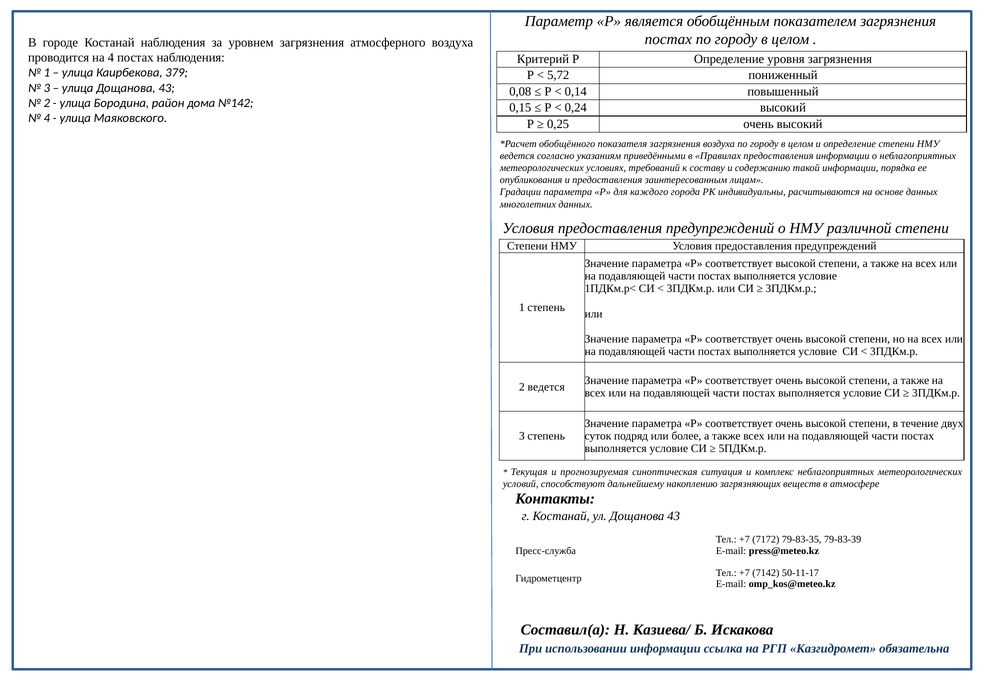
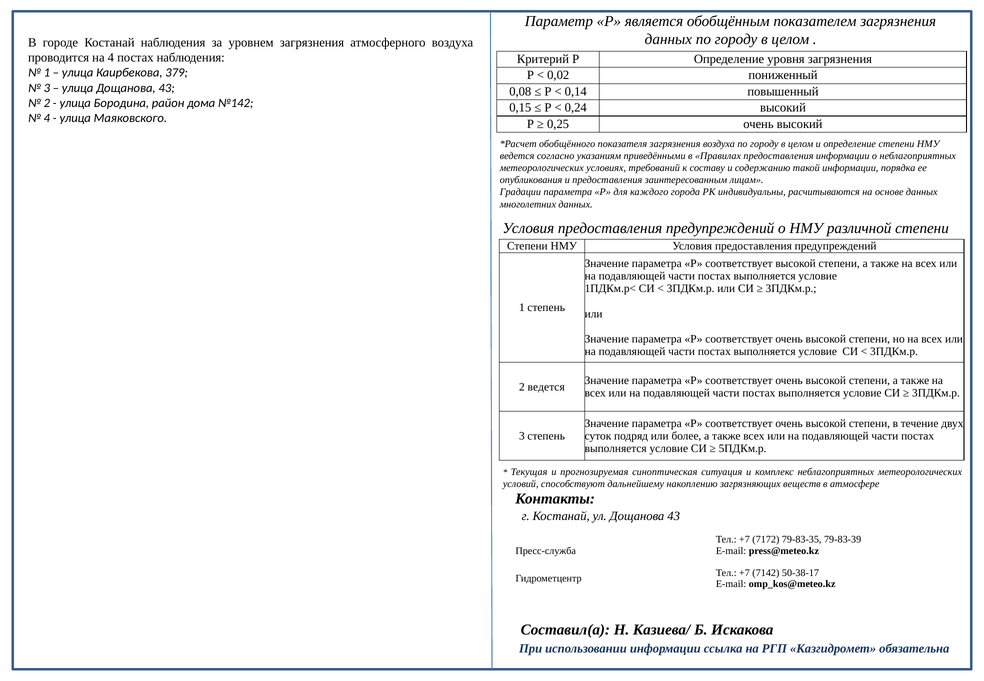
постах: постах -> данных (668, 39)
5,72: 5,72 -> 0,02 (558, 75)
50-11-17: 50-11-17 -> 50-38-17 (800, 573)
